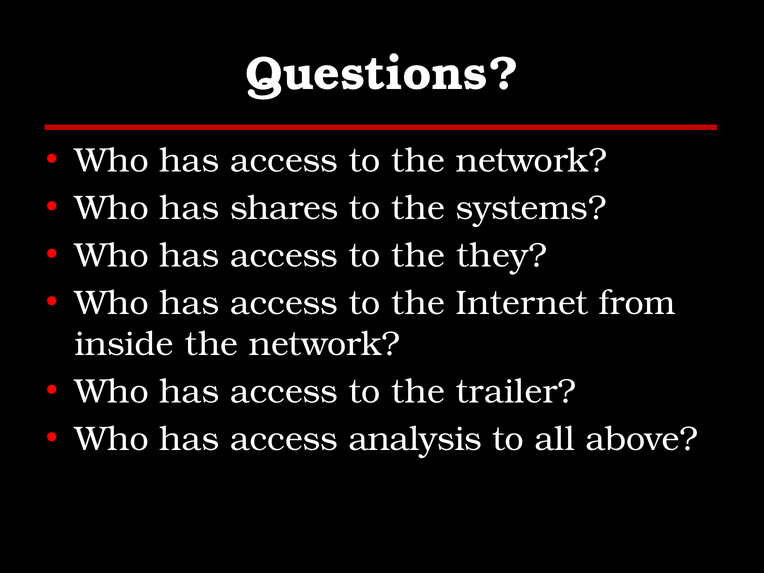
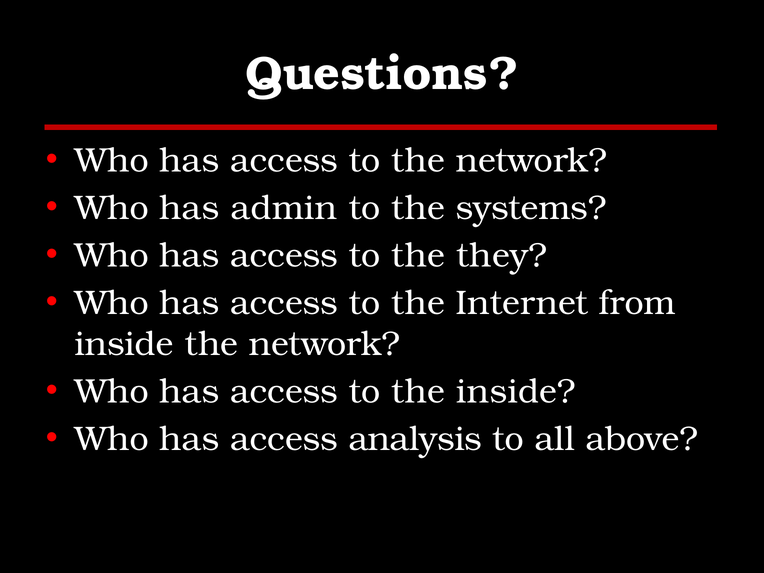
shares: shares -> admin (284, 208)
the trailer: trailer -> inside (516, 391)
